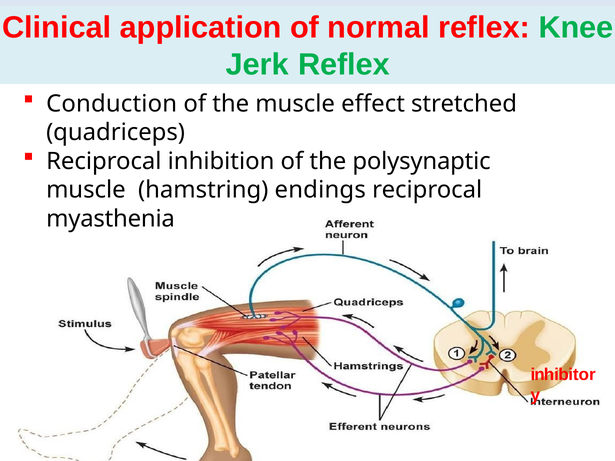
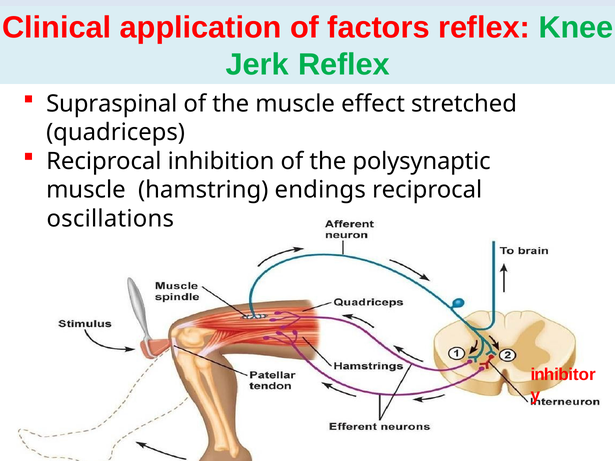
normal: normal -> factors (379, 28)
Conduction: Conduction -> Supraspinal (112, 104)
myasthenia: myasthenia -> oscillations (110, 219)
